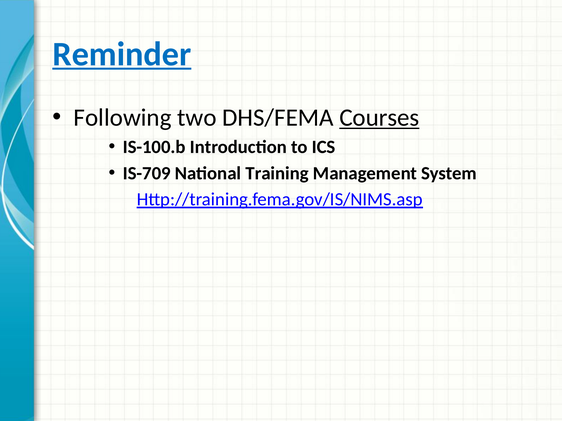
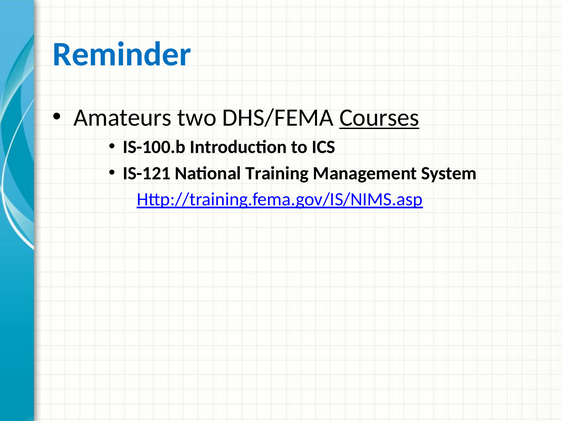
Reminder underline: present -> none (122, 54)
Following: Following -> Amateurs (123, 118)
IS-709: IS-709 -> IS-121 (147, 173)
